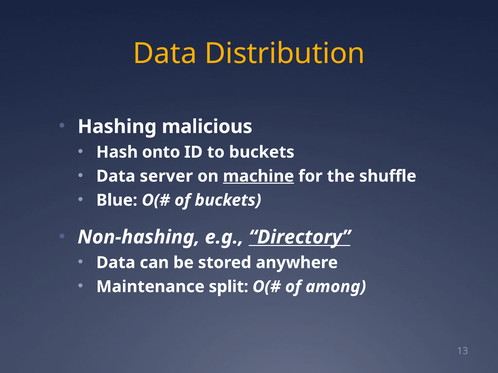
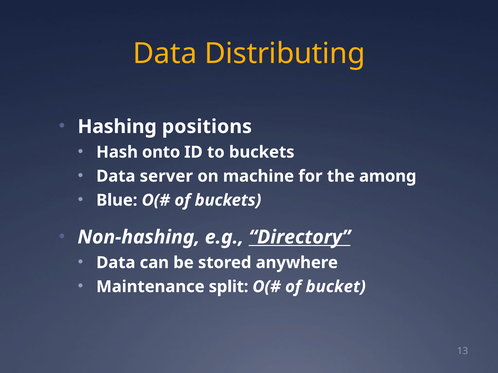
Distribution: Distribution -> Distributing (285, 54)
malicious: malicious -> positions (207, 127)
machine underline: present -> none (258, 176)
shuffle: shuffle -> among (388, 176)
among: among -> bucket (336, 287)
